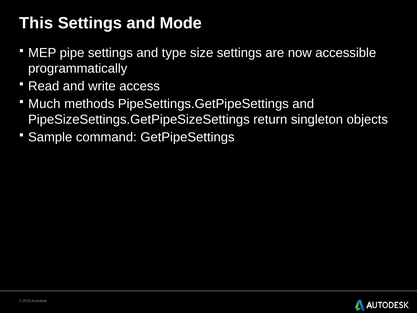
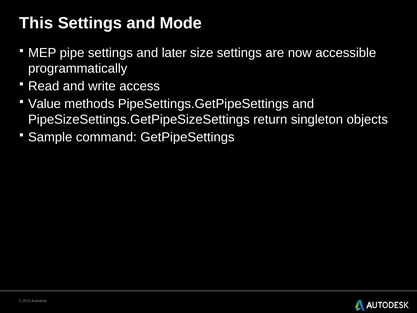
type: type -> later (174, 53)
Much: Much -> Value (44, 104)
